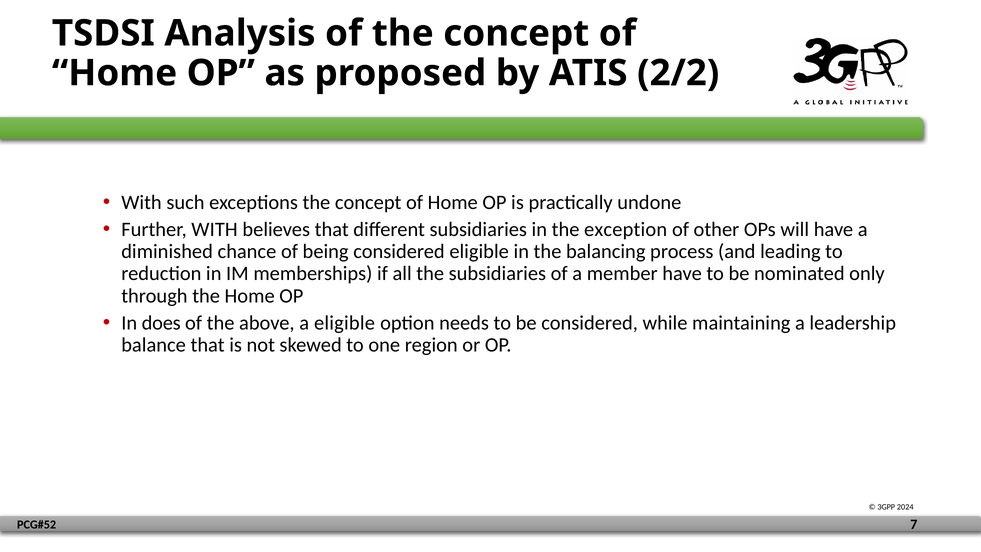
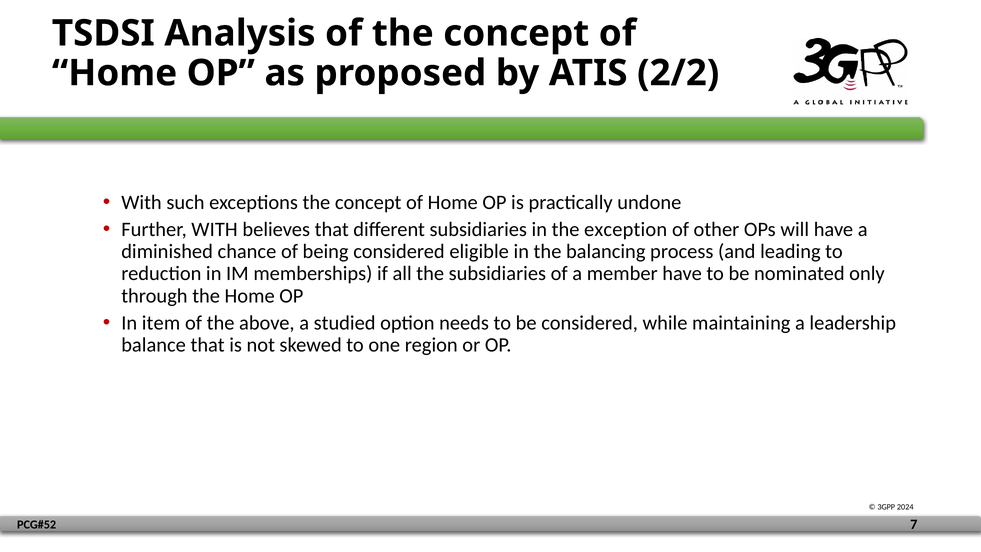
does: does -> item (161, 323)
a eligible: eligible -> studied (345, 323)
